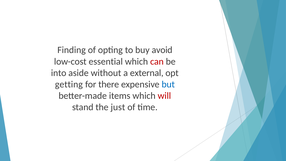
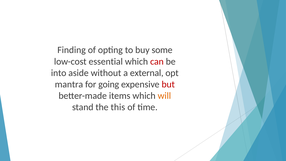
avoid: avoid -> some (162, 50)
getting: getting -> mantra (69, 84)
there: there -> going (109, 84)
but colour: blue -> red (168, 84)
will colour: red -> orange (164, 96)
just: just -> this (118, 107)
